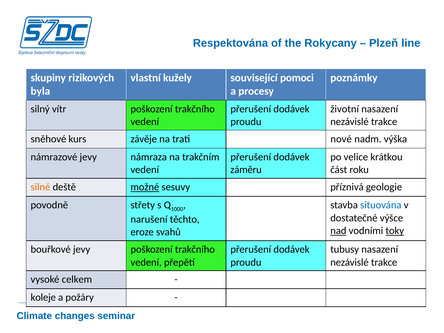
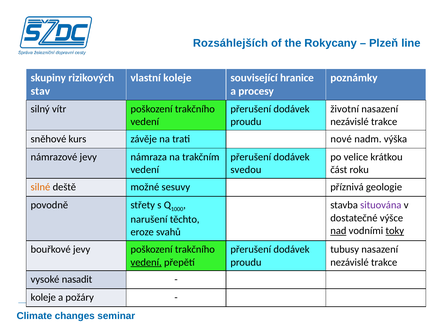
Respektována: Respektována -> Rozsáhlejších (230, 43)
vlastní kužely: kužely -> koleje (177, 78)
pomoci: pomoci -> hranice (297, 78)
byla: byla -> stav (40, 91)
záměru: záměru -> svedou (246, 170)
možné underline: present -> none (145, 187)
situována colour: blue -> purple (381, 205)
vedení underline: none -> present (146, 262)
celkem: celkem -> nasadit (77, 279)
